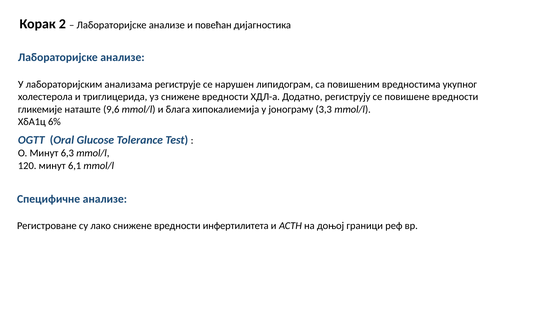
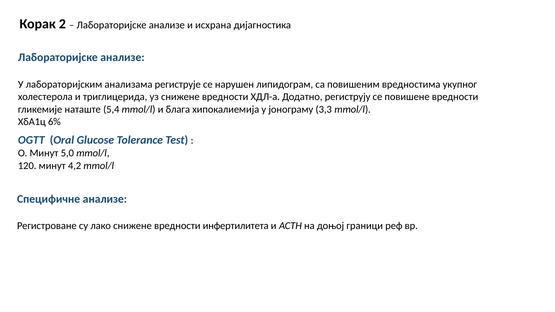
повећан: повећан -> исхрана (213, 25)
9,6: 9,6 -> 5,4 (111, 109)
6,3: 6,3 -> 5,0 (67, 153)
6,1: 6,1 -> 4,2 (75, 166)
